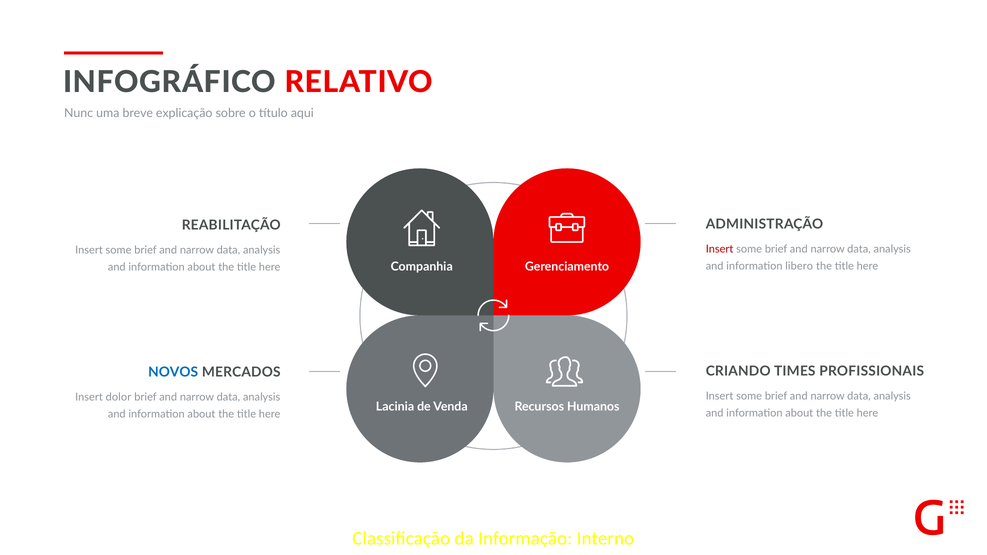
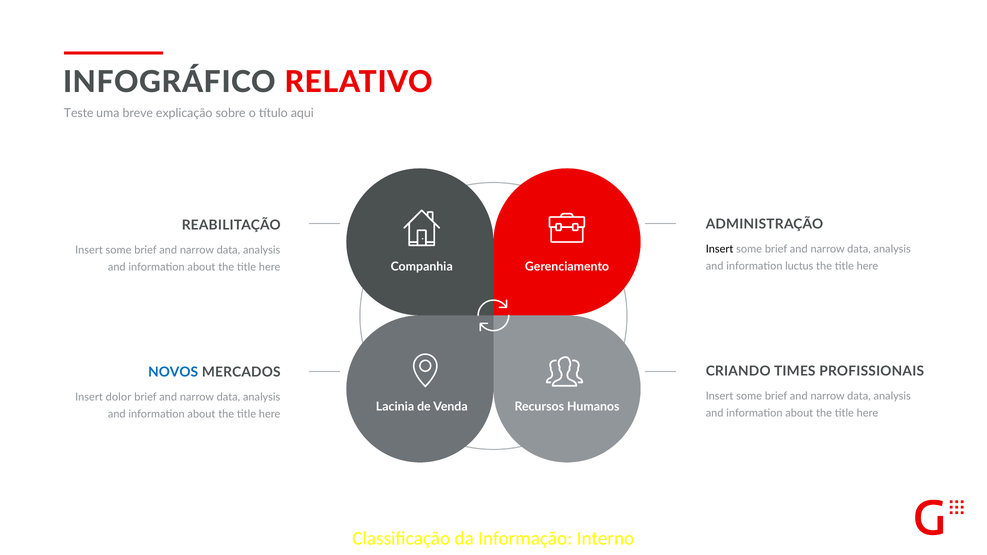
Nunc: Nunc -> Teste (79, 113)
Insert colour: red -> black (720, 249)
libero: libero -> luctus (799, 266)
